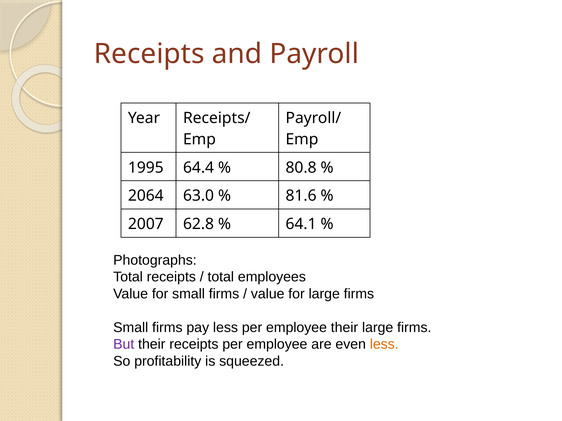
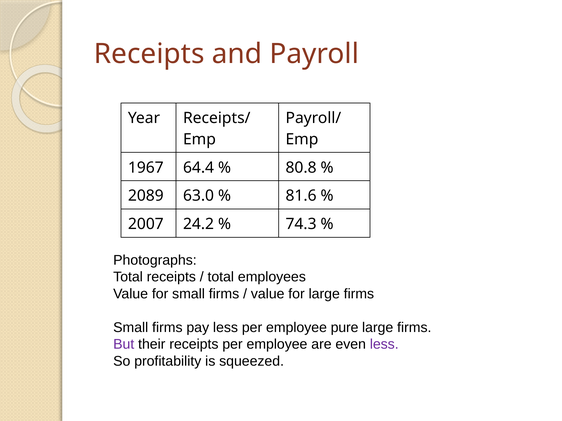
1995: 1995 -> 1967 (146, 168)
2064: 2064 -> 2089 (146, 196)
62.8: 62.8 -> 24.2 (199, 224)
64.1: 64.1 -> 74.3 (301, 224)
employee their: their -> pure (345, 328)
less colour: orange -> purple (384, 345)
